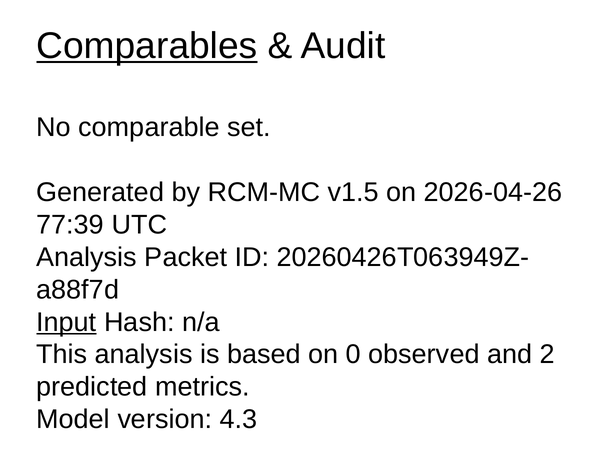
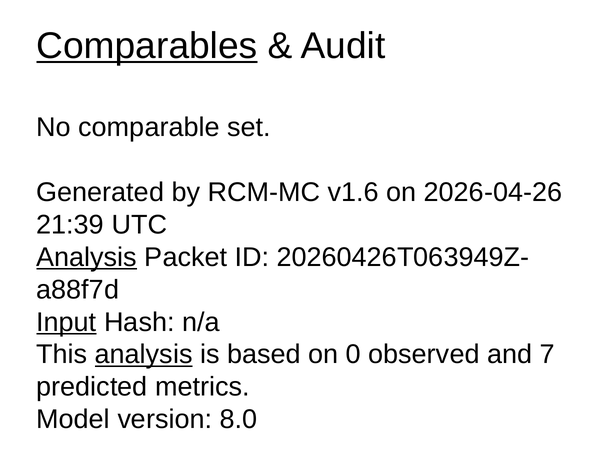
v1.5: v1.5 -> v1.6 (353, 192)
77:39: 77:39 -> 21:39 (70, 225)
Analysis underline: none -> present (87, 257)
analysis underline: none -> present (144, 355)
2: 2 -> 7 (547, 355)
4.3: 4.3 -> 8.0 (238, 419)
